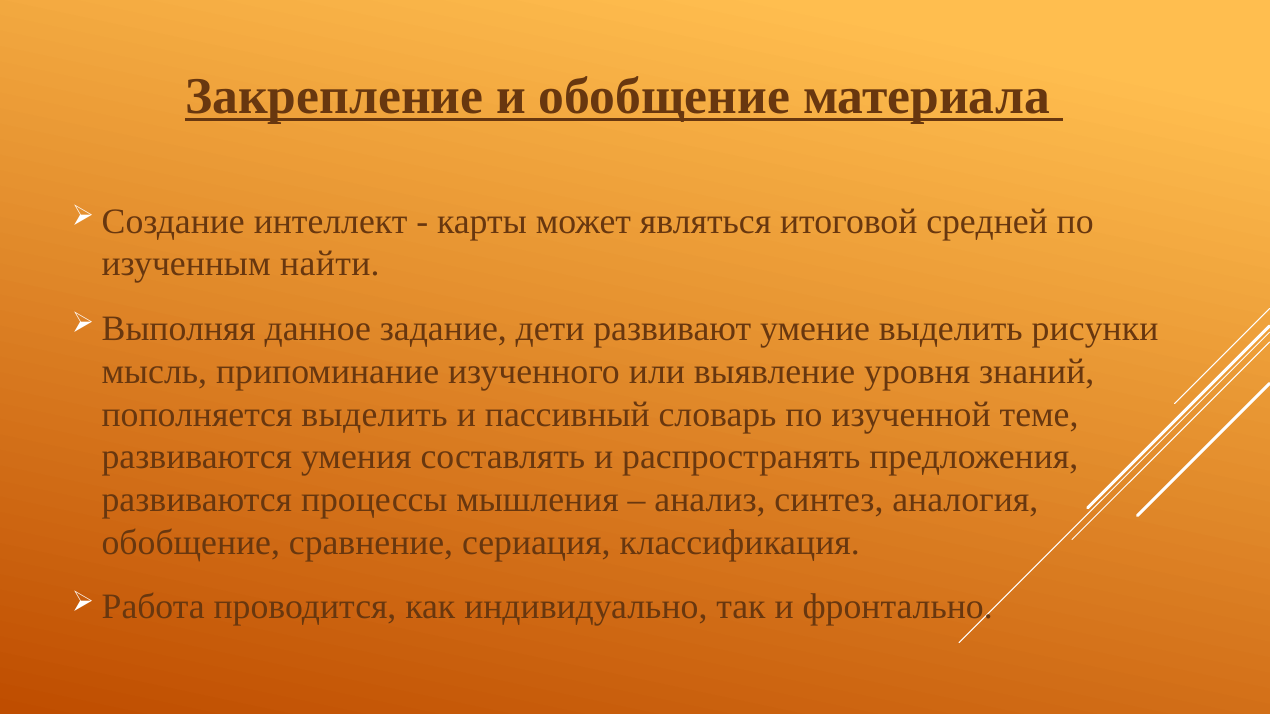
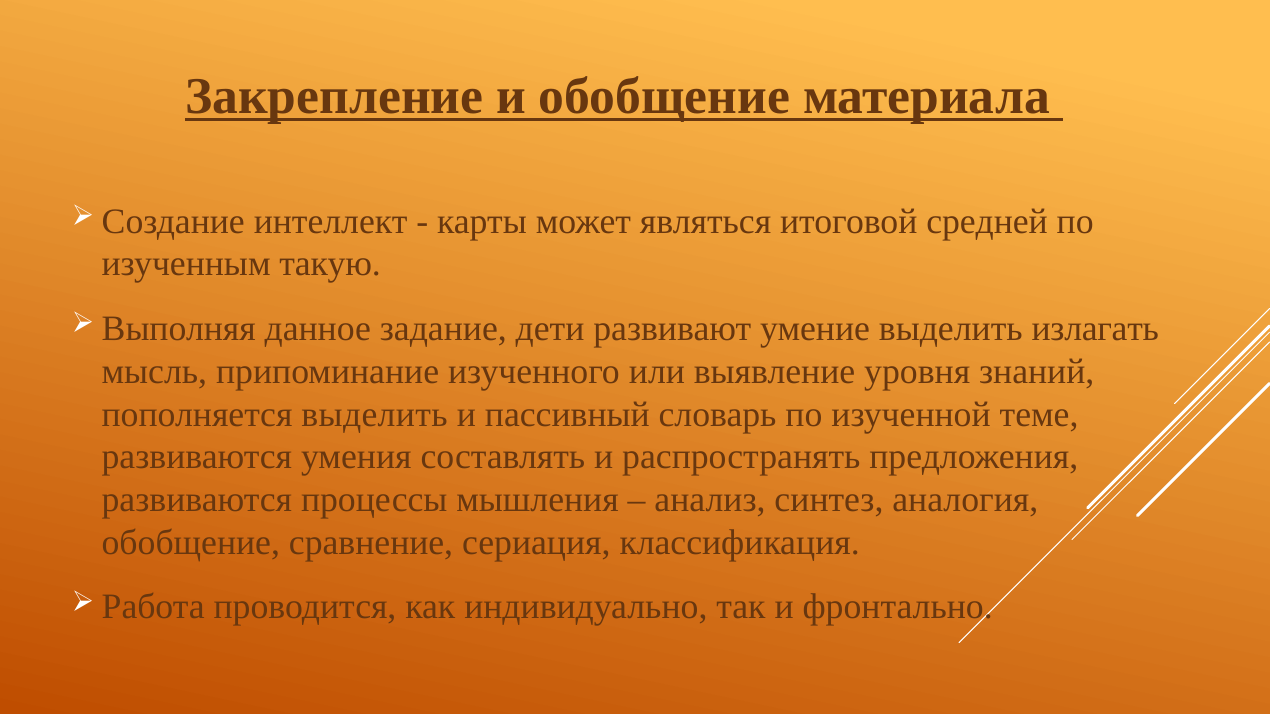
найти: найти -> такую (330, 264)
рисунки: рисунки -> излагать (1095, 329)
